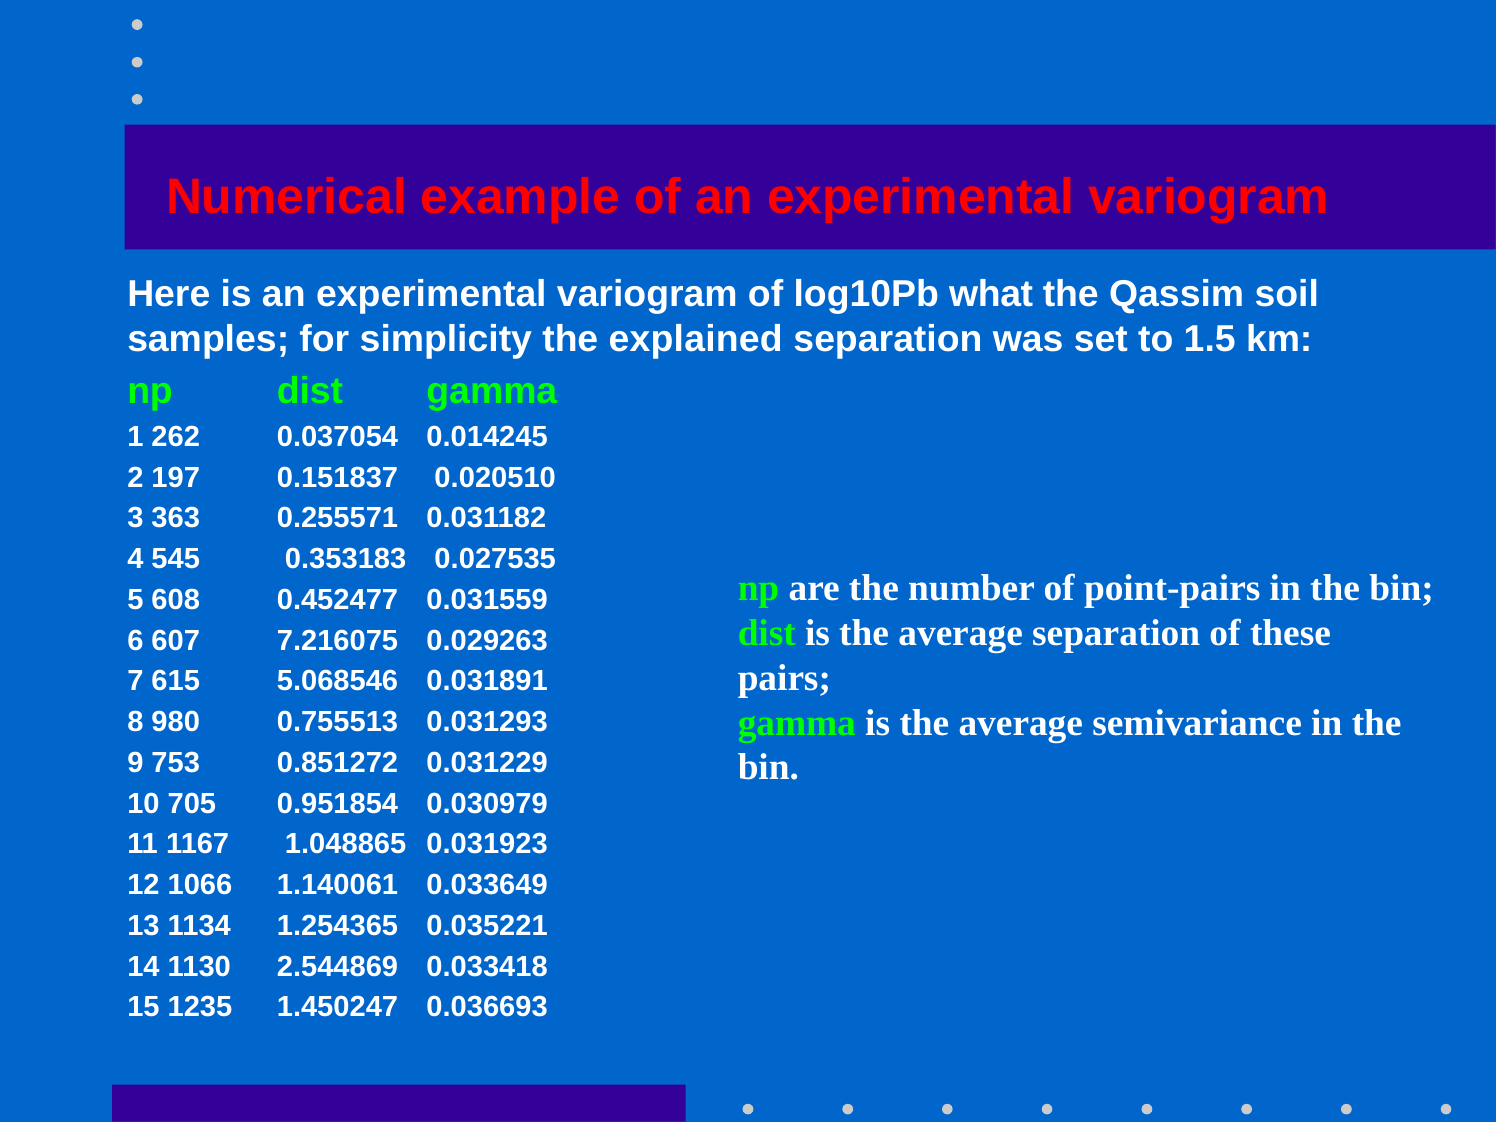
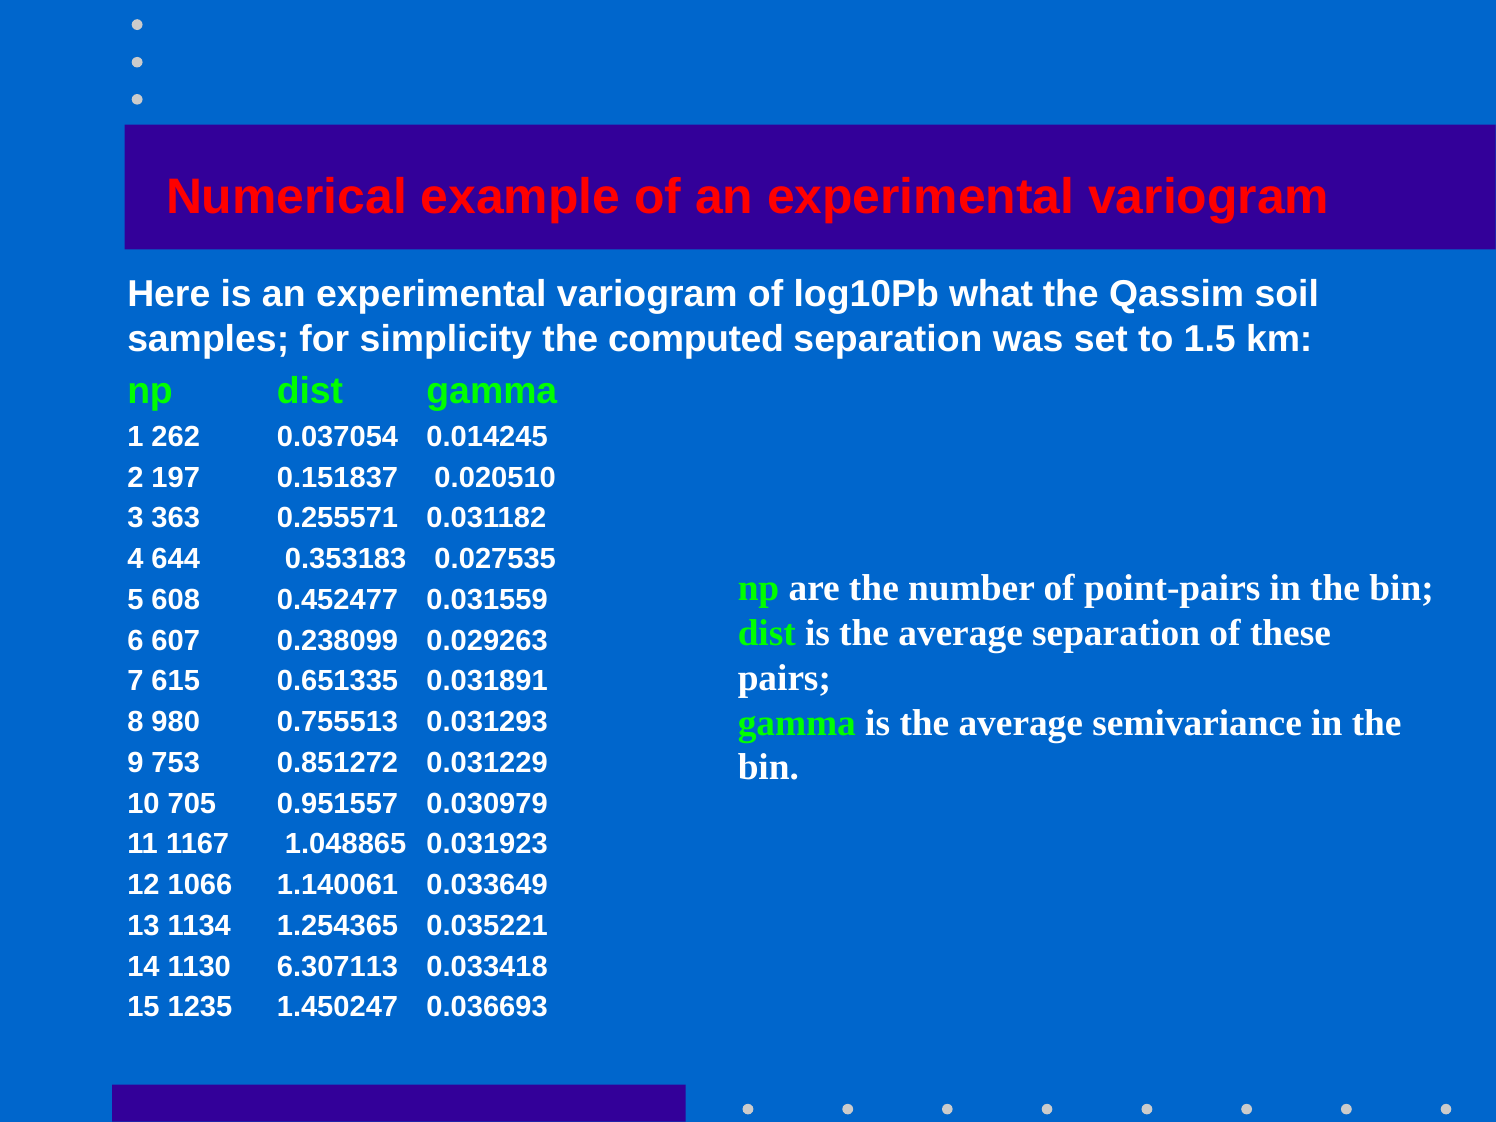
explained: explained -> computed (696, 339)
545: 545 -> 644 (176, 559)
7.216075: 7.216075 -> 0.238099 (338, 641)
5.068546: 5.068546 -> 0.651335 (338, 681)
0.951854: 0.951854 -> 0.951557 (338, 804)
2.544869: 2.544869 -> 6.307113 (338, 967)
